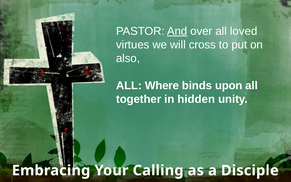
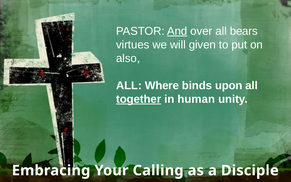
loved: loved -> bears (244, 31)
cross: cross -> given (202, 45)
together underline: none -> present (139, 99)
hidden: hidden -> human (196, 99)
